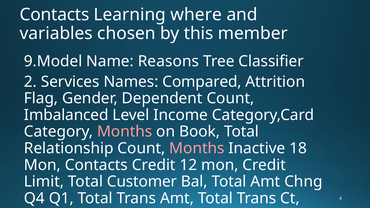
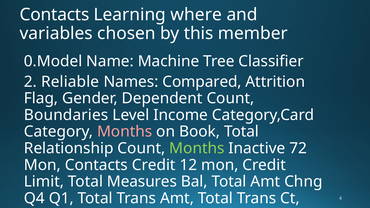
9.Model: 9.Model -> 0.Model (53, 61)
Reasons: Reasons -> Machine (169, 61)
Services: Services -> Reliable (70, 82)
Imbalanced: Imbalanced -> Boundaries (66, 115)
Months colour: pink -> light green (197, 148)
18: 18 -> 72 (298, 148)
Customer: Customer -> Measures (142, 182)
